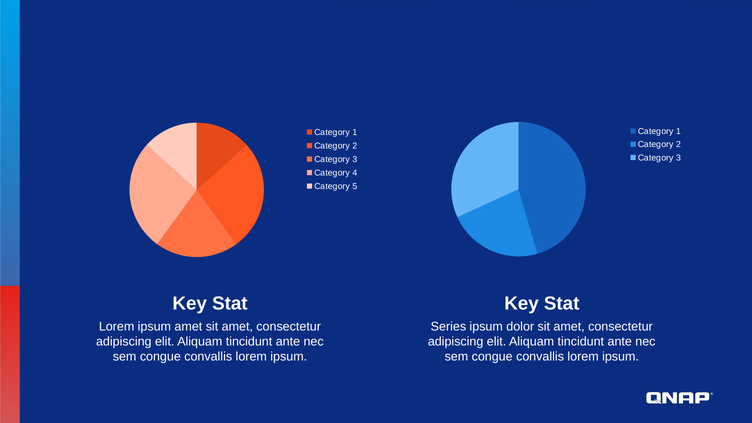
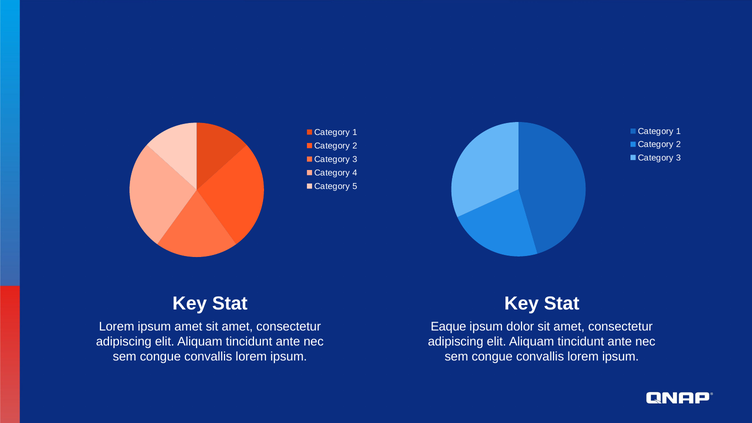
Series: Series -> Eaque (448, 326)
